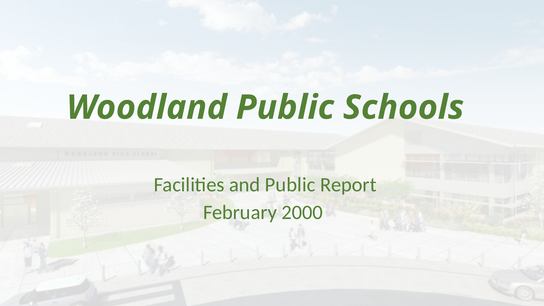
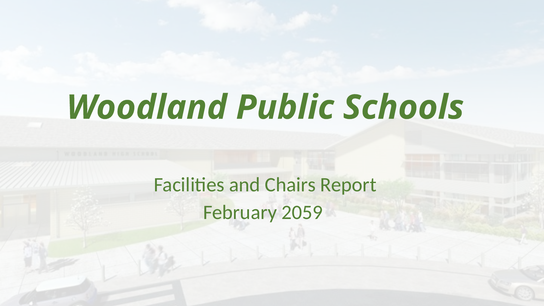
and Public: Public -> Chairs (290, 185)
2000: 2000 -> 2059 (302, 212)
